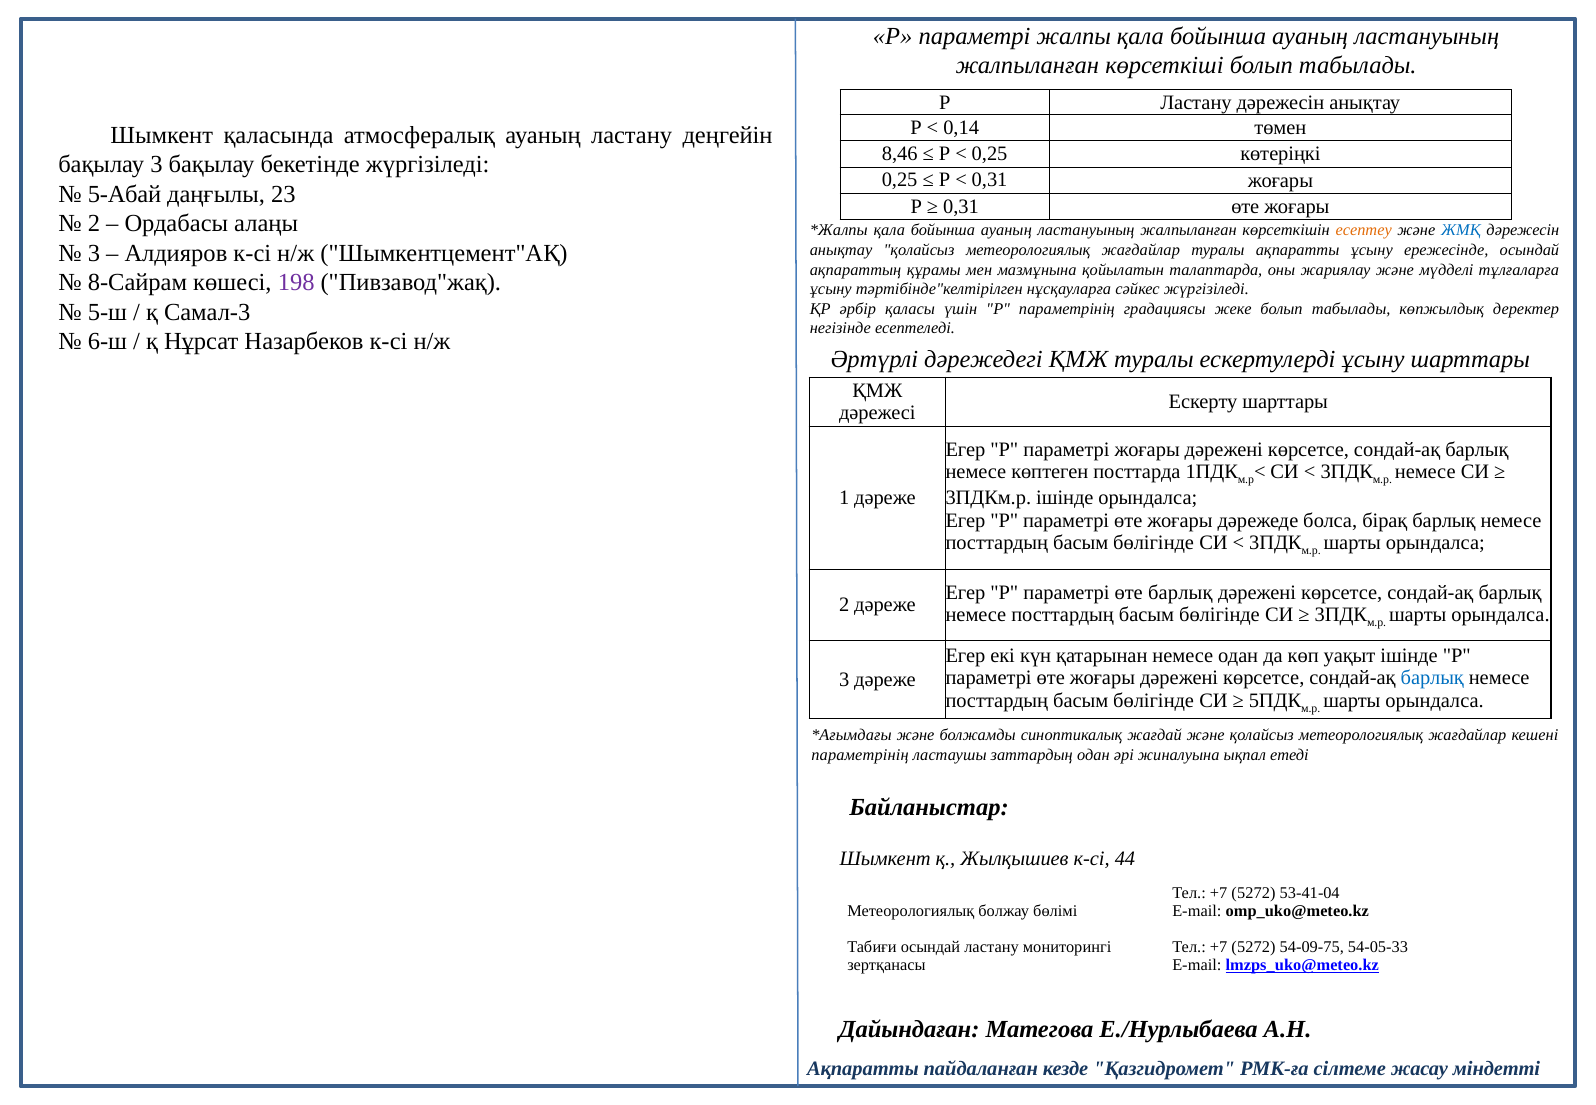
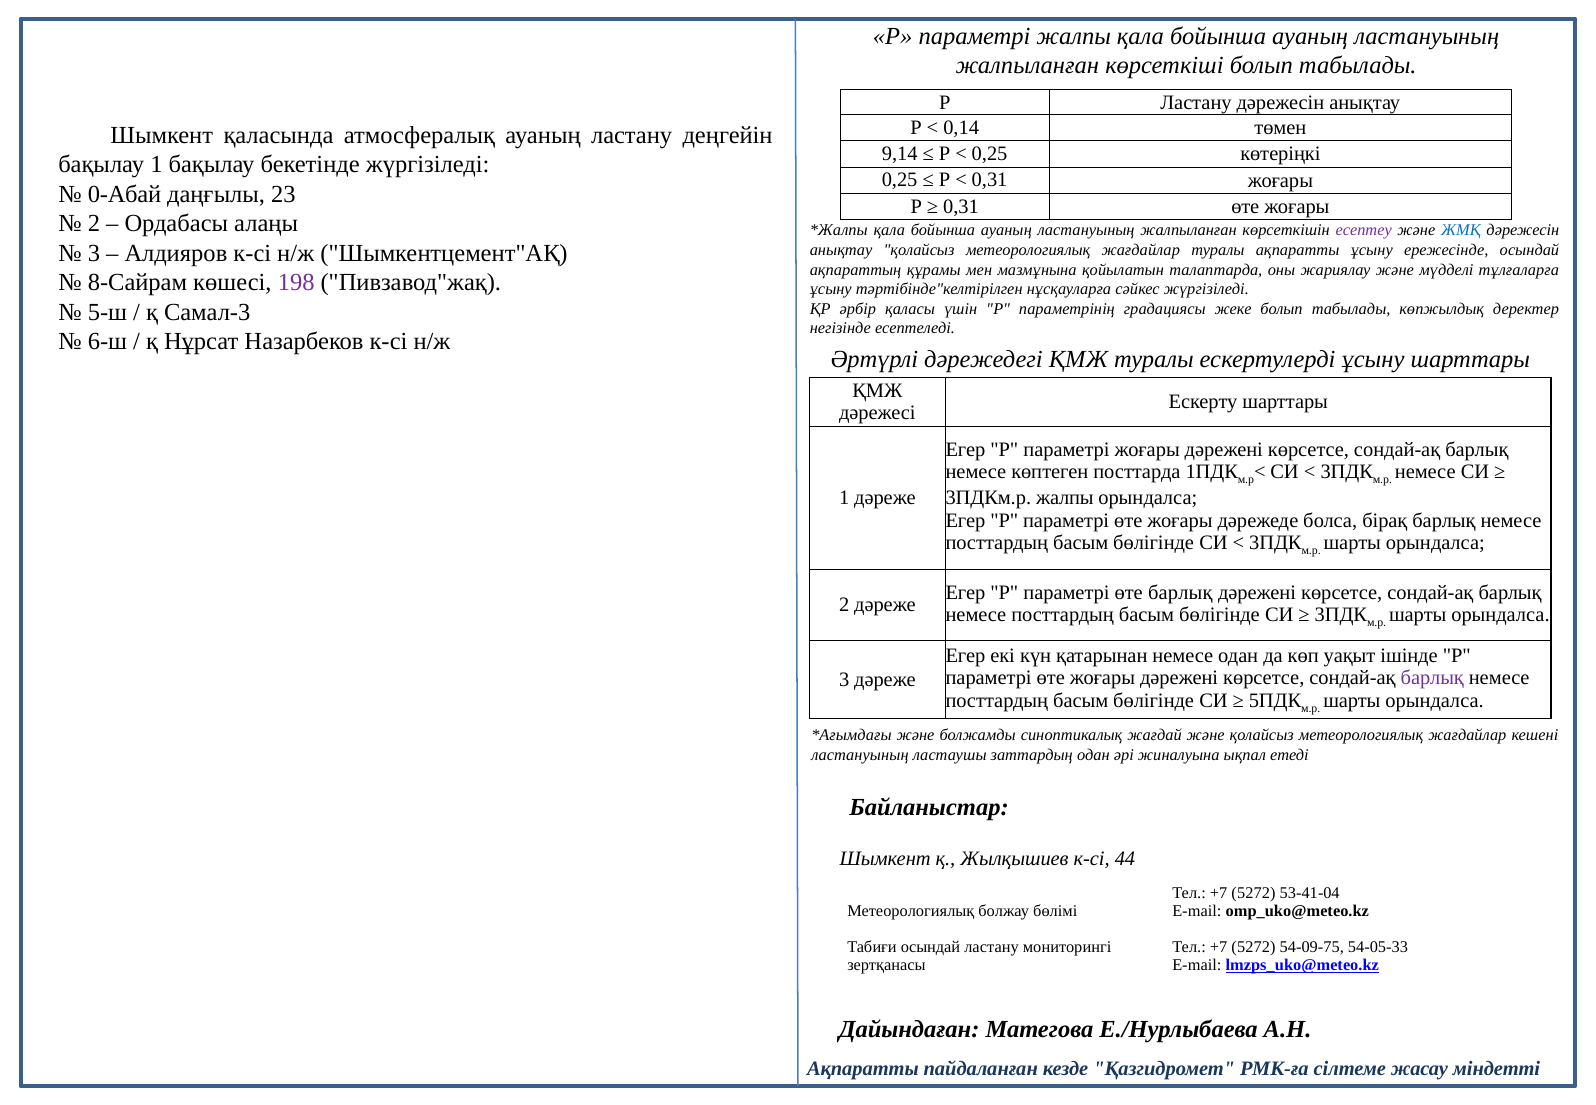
8,46: 8,46 -> 9,14 (900, 154)
бақылау 3: 3 -> 1 (156, 165)
5-Абай: 5-Абай -> 0-Абай (125, 194)
есептеу colour: orange -> purple (1364, 230)
3ПДКм.р ішінде: ішінде -> жалпы (1065, 498)
барлық colour: blue -> purple (1432, 678)
параметрінің: параметрінің -> ластануының (860, 755)
